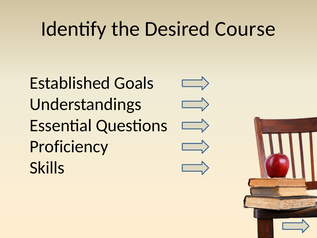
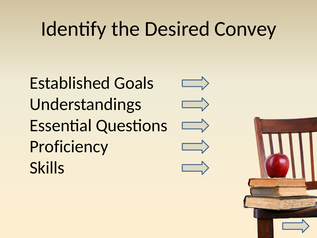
Course: Course -> Convey (245, 29)
